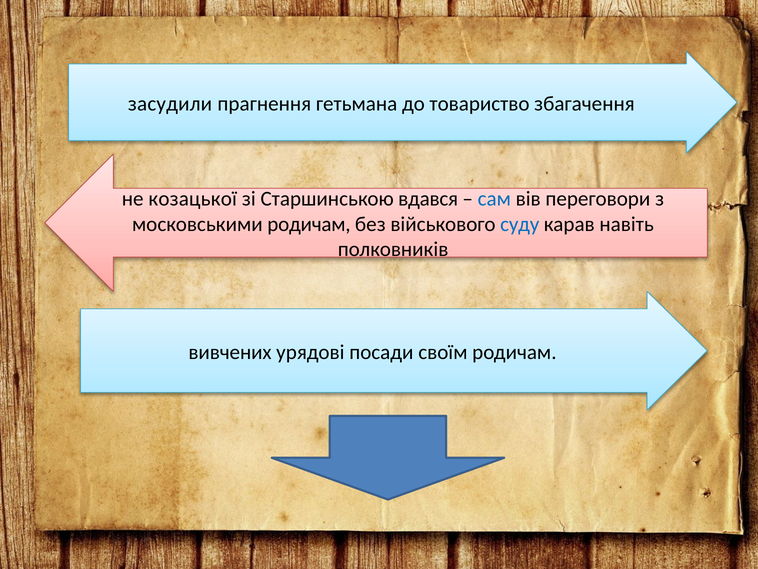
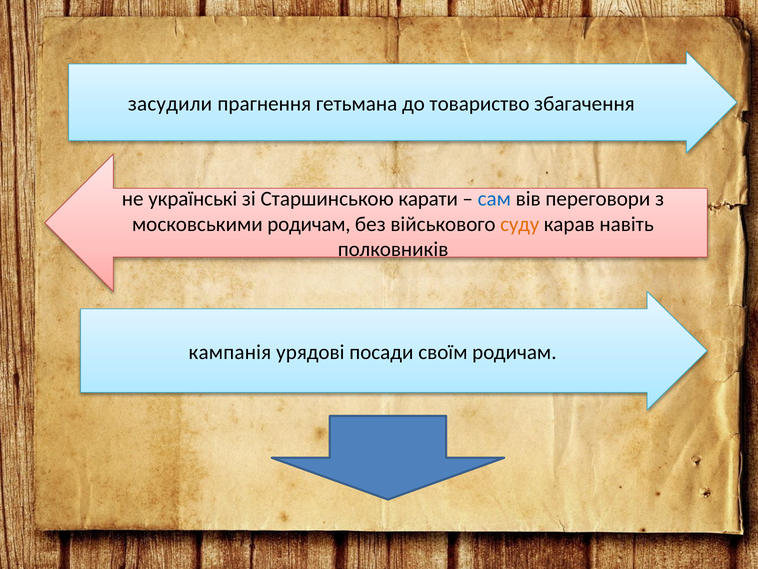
козацької: козацької -> українські (193, 199)
вдався: вдався -> карати (428, 199)
суду colour: blue -> orange (520, 224)
вивчених: вивчених -> кампанія (230, 352)
